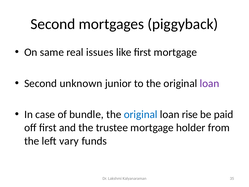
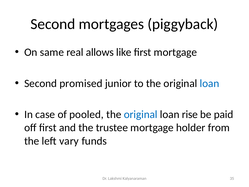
issues: issues -> allows (100, 52)
unknown: unknown -> promised (81, 83)
loan colour: purple -> blue (209, 83)
bundle: bundle -> pooled (87, 114)
